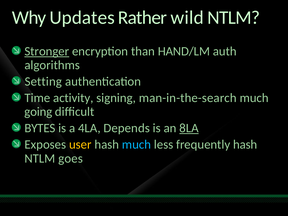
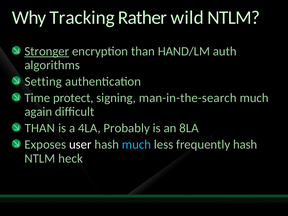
Updates: Updates -> Tracking (82, 17)
activity: activity -> protect (73, 98)
going: going -> again (38, 112)
BYTES: BYTES -> THAN (40, 128)
Depends: Depends -> Probably (127, 128)
8LA underline: present -> none (189, 128)
user colour: yellow -> white (80, 145)
goes: goes -> heck (71, 158)
